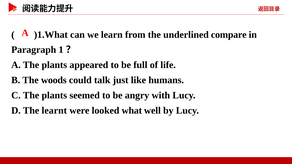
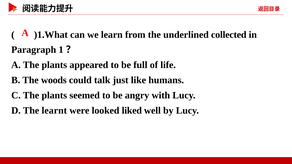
compare: compare -> collected (229, 35)
what: what -> liked (132, 111)
